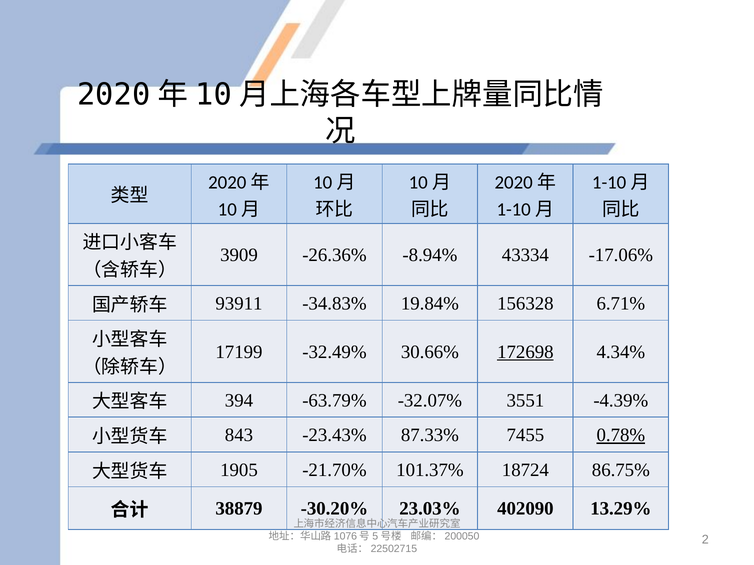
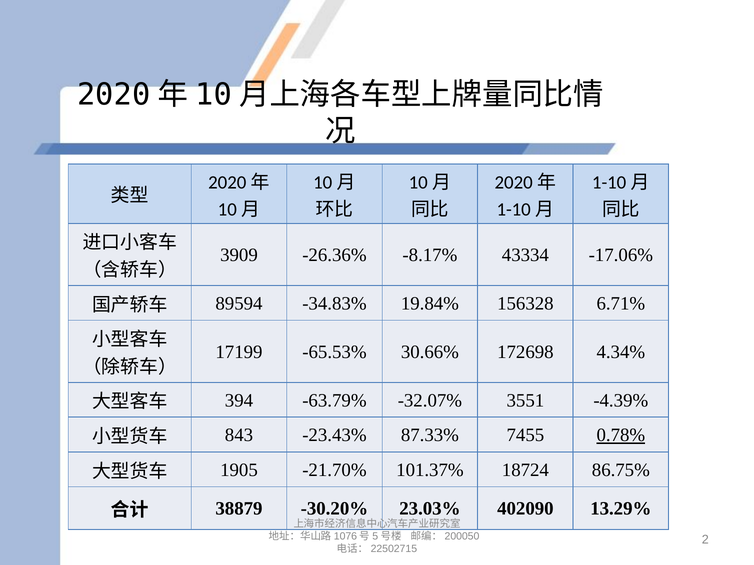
-8.94%: -8.94% -> -8.17% (430, 255)
93911: 93911 -> 89594 (239, 304)
-32.49%: -32.49% -> -65.53% (334, 352)
172698 underline: present -> none (525, 352)
